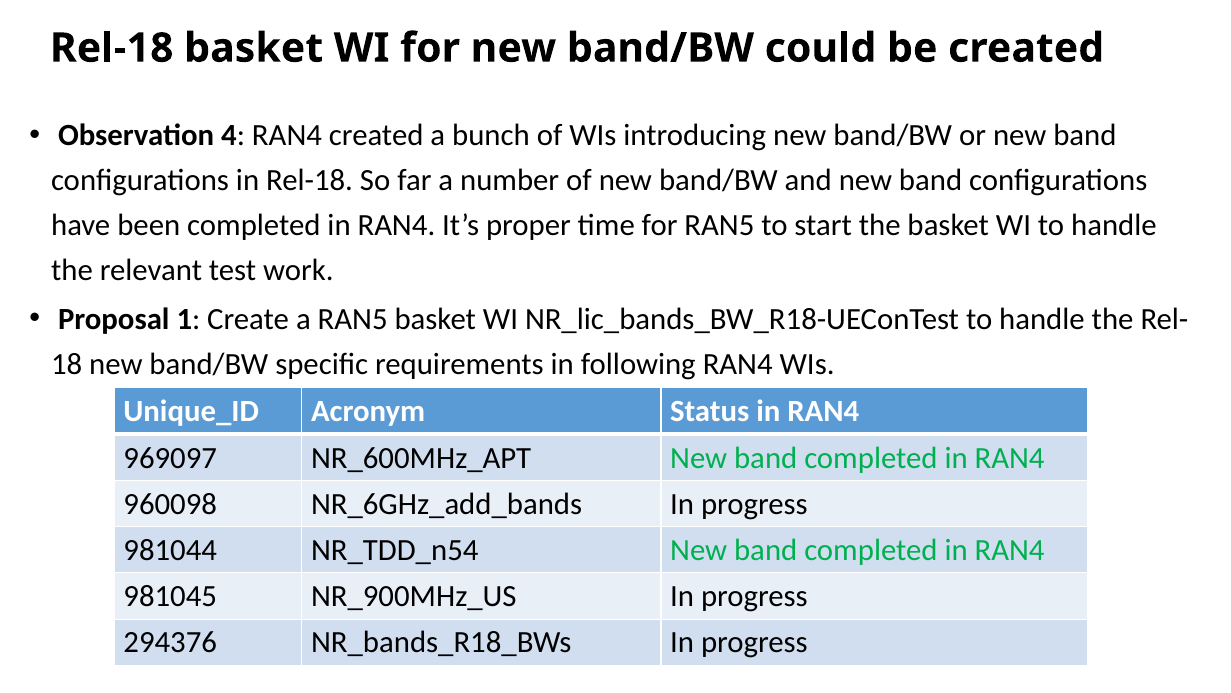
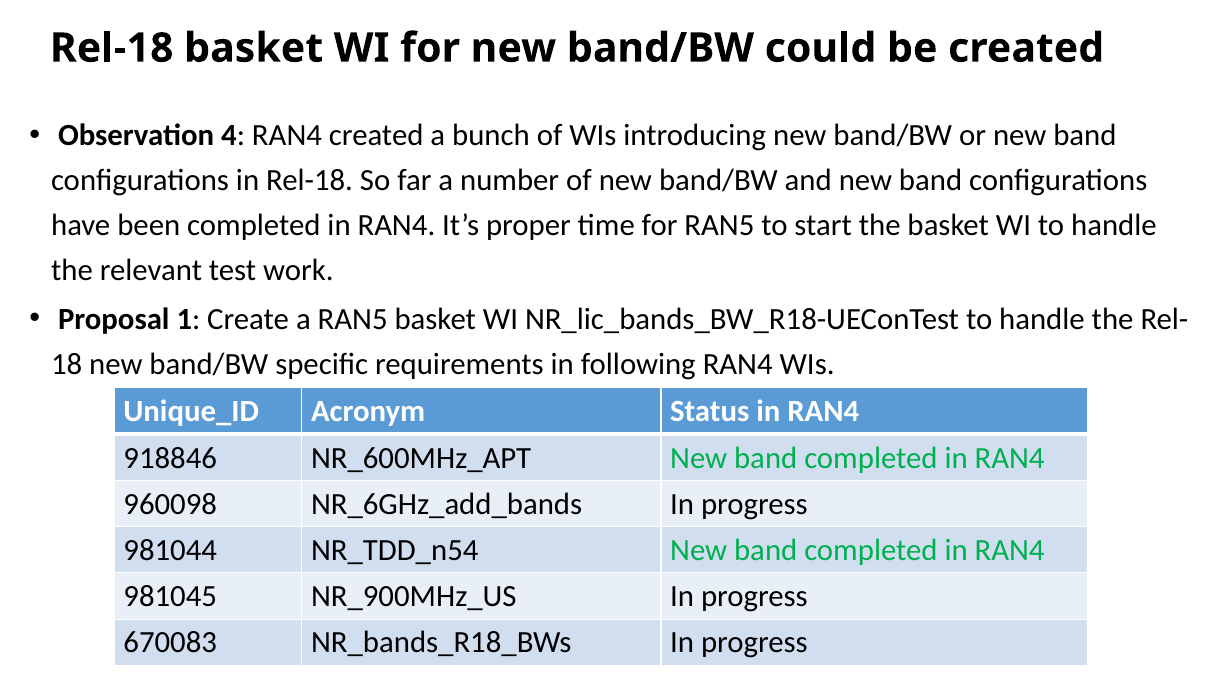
969097: 969097 -> 918846 (170, 458)
294376: 294376 -> 670083 (170, 642)
